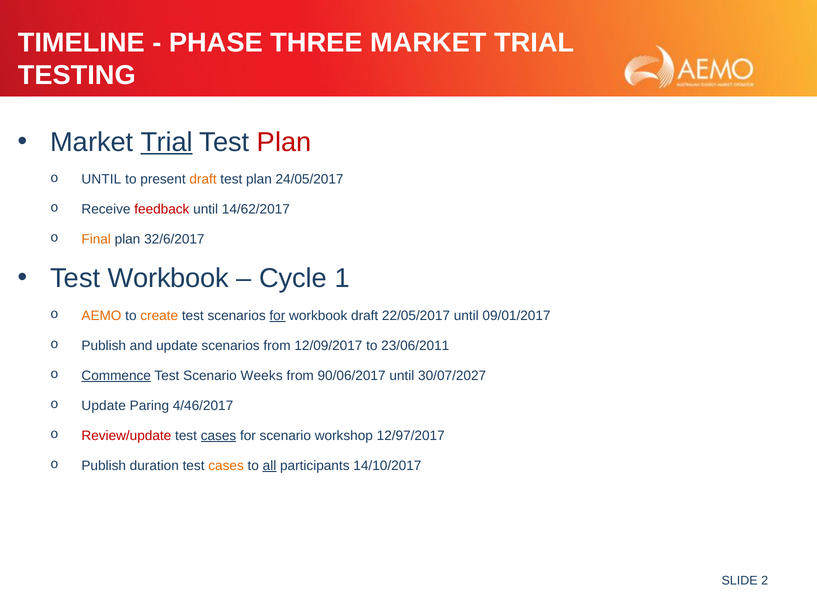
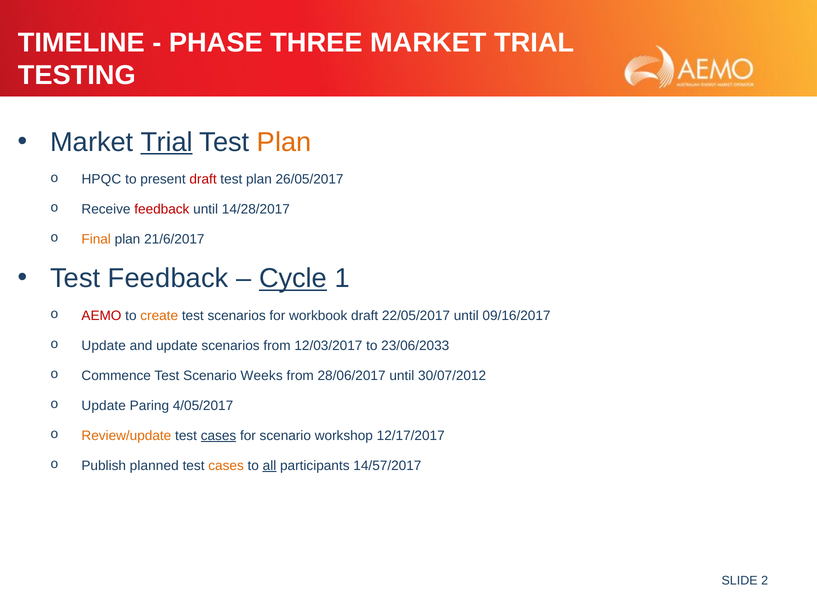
Plan colour: red -> orange (284, 142)
UNTIL: UNTIL -> HPQC (101, 179)
draft colour: orange -> red (203, 179)
24/05/2017: 24/05/2017 -> 26/05/2017 (310, 179)
14/62/2017: 14/62/2017 -> 14/28/2017 (256, 209)
32/6/2017: 32/6/2017 -> 21/6/2017 (174, 239)
Test Workbook: Workbook -> Feedback (168, 278)
Cycle underline: none -> present (293, 278)
AEMO colour: orange -> red (101, 316)
for underline: present -> none (277, 316)
09/01/2017: 09/01/2017 -> 09/16/2017 (517, 316)
Publish: Publish -> Update (104, 346)
12/09/2017: 12/09/2017 -> 12/03/2017 (328, 346)
23/06/2011: 23/06/2011 -> 23/06/2033 (415, 346)
Commence underline: present -> none (116, 376)
90/06/2017: 90/06/2017 -> 28/06/2017 (352, 376)
30/07/2027: 30/07/2027 -> 30/07/2012 (452, 376)
4/46/2017: 4/46/2017 -> 4/05/2017 (203, 405)
Review/update colour: red -> orange (126, 435)
12/97/2017: 12/97/2017 -> 12/17/2017 (411, 435)
duration: duration -> planned (154, 465)
14/10/2017: 14/10/2017 -> 14/57/2017 (387, 465)
